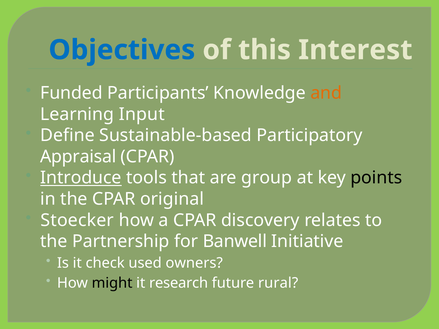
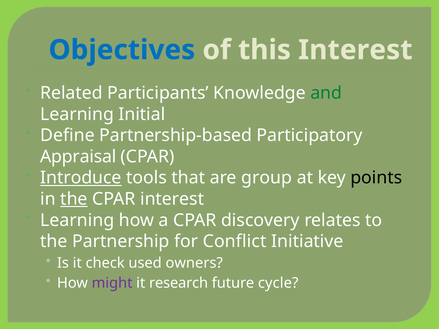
Funded: Funded -> Related (71, 93)
and colour: orange -> green (326, 93)
Input: Input -> Initial (142, 114)
Sustainable-based: Sustainable-based -> Partnership-based (176, 135)
the underline: none -> present (74, 199)
CPAR original: original -> interest (172, 199)
Stoecker: Stoecker -> Learning (77, 220)
Banwell: Banwell -> Conflict (235, 242)
might colour: black -> purple (112, 283)
rural: rural -> cycle (278, 283)
